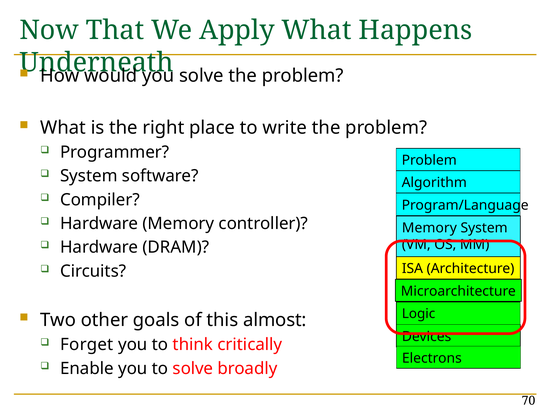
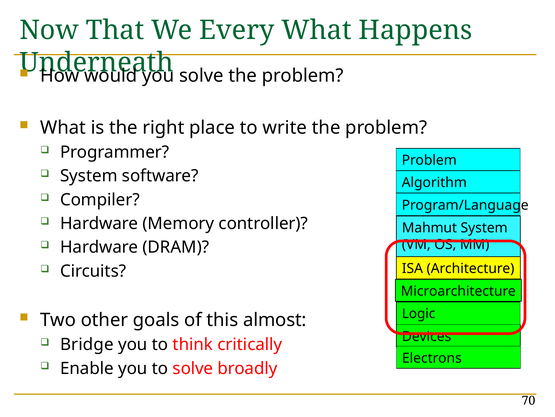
Apply: Apply -> Every (237, 30)
Memory: Memory -> Mahmut (429, 228)
Forget: Forget -> Bridge (87, 344)
